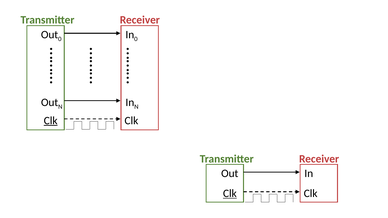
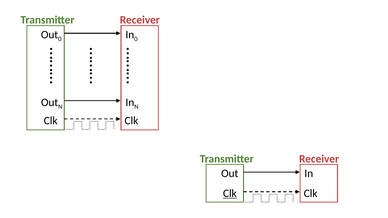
Clk underline: present -> none (51, 121)
